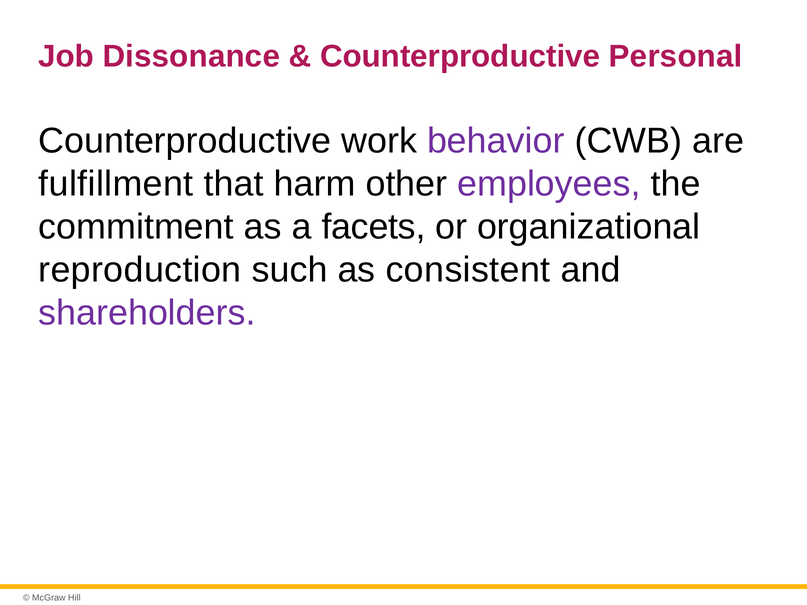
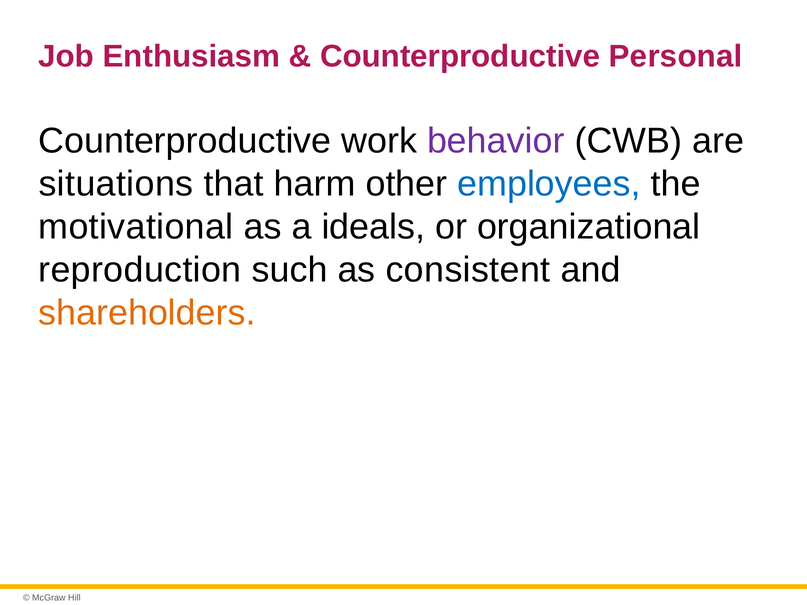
Dissonance: Dissonance -> Enthusiasm (191, 57)
fulfillment: fulfillment -> situations (116, 184)
employees colour: purple -> blue (549, 184)
commitment: commitment -> motivational (136, 227)
facets: facets -> ideals (373, 227)
shareholders colour: purple -> orange (147, 313)
